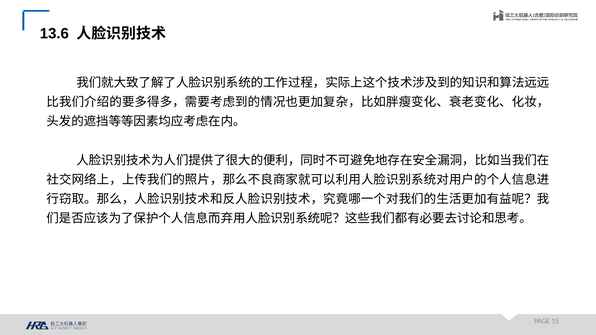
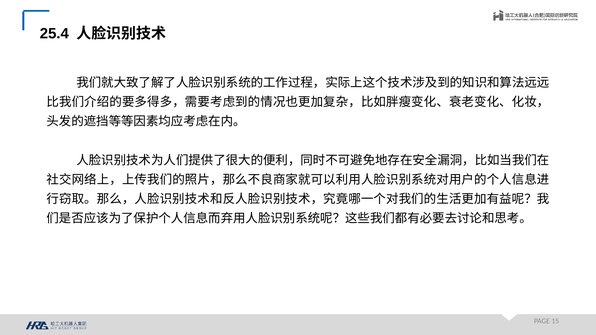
13.6: 13.6 -> 25.4 (54, 34)
